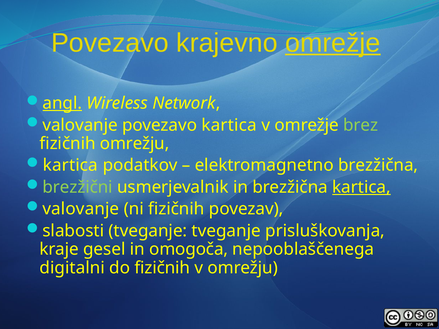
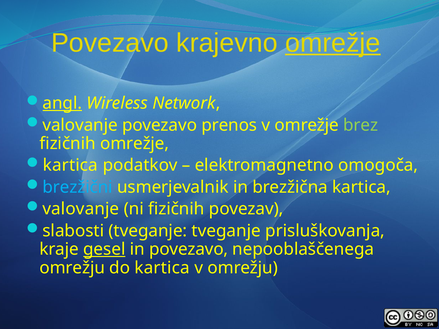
povezavo kartica: kartica -> prenos (229, 125)
fizičnih omrežju: omrežju -> omrežje (135, 144)
elektromagnetno brezžična: brezžična -> omogoča (378, 165)
brezžični colour: light green -> light blue (78, 187)
kartica underline: present -> none (361, 187)
gesel underline: none -> present (104, 249)
in omogoča: omogoča -> povezavo (189, 249)
digitalni: digitalni -> omrežju (72, 268)
do fizičnih: fizičnih -> kartica (162, 268)
